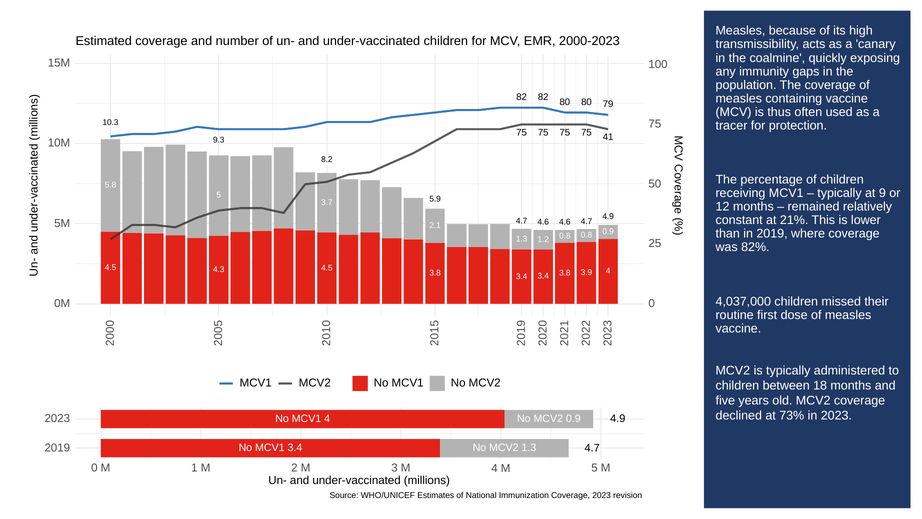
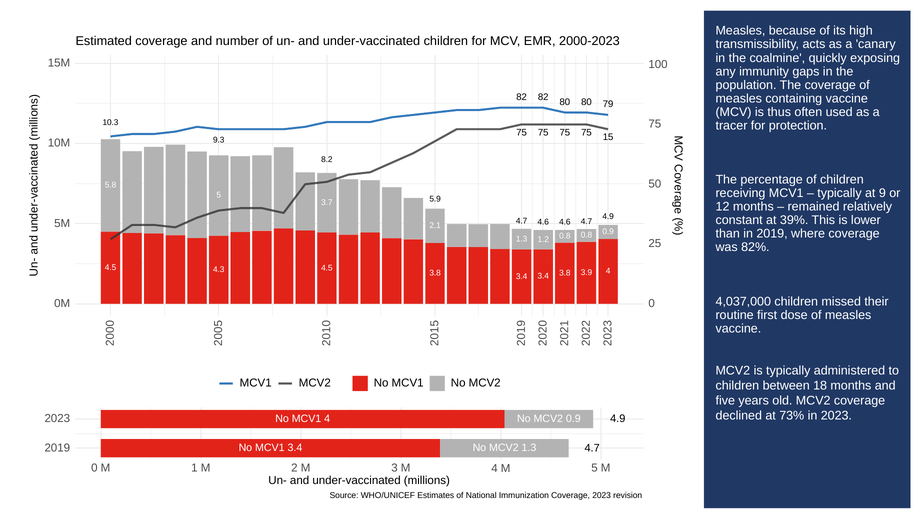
41: 41 -> 15 (608, 137)
21%: 21% -> 39% (794, 220)
